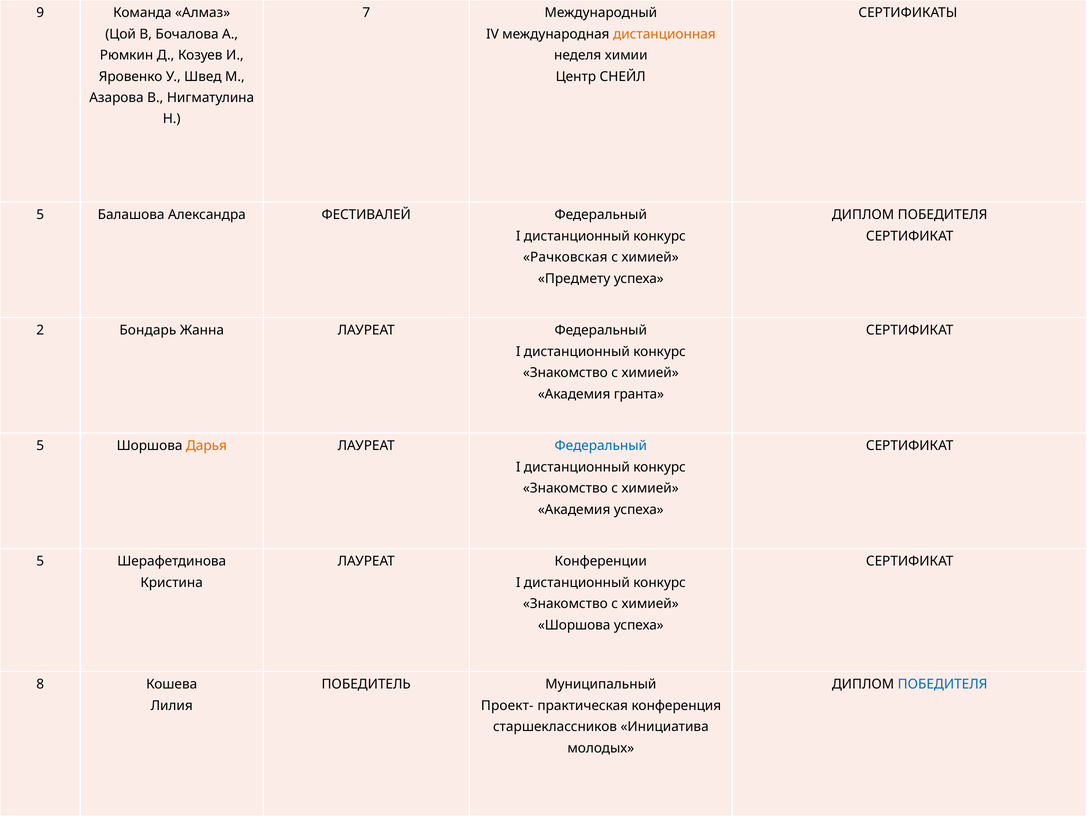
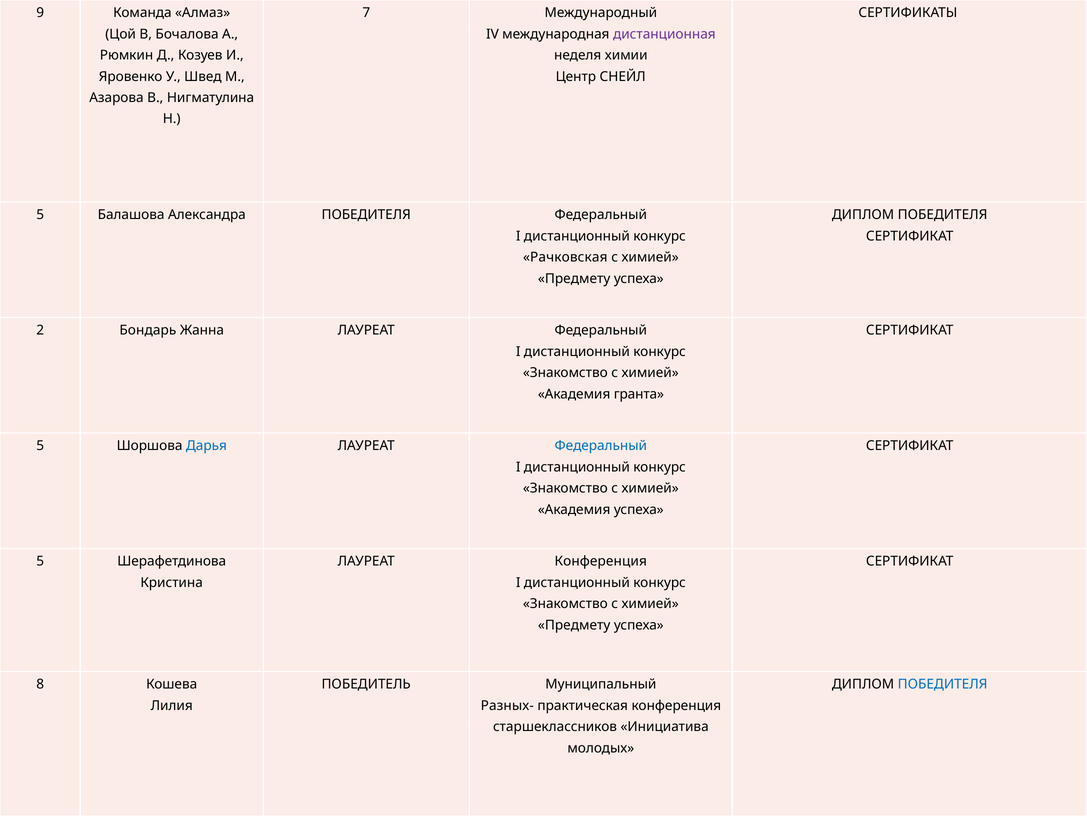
дистанционная colour: orange -> purple (664, 34)
Александра ФЕСТИВАЛЕЙ: ФЕСТИВАЛЕЙ -> ПОБЕДИТЕЛЯ (366, 215)
Дарья colour: orange -> blue (206, 445)
ЛАУРЕАТ Конференции: Конференции -> Конференция (601, 561)
Шоршова: Шоршова -> Предмету (574, 624)
Проект-: Проект- -> Разных- (507, 705)
